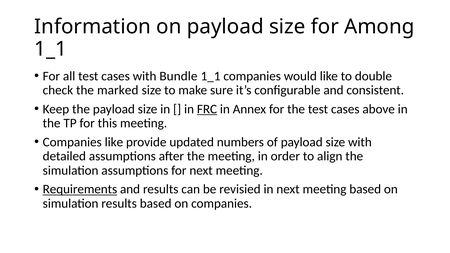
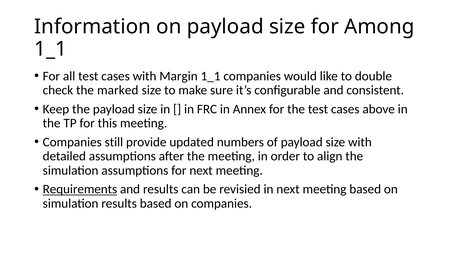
Bundle: Bundle -> Margin (179, 76)
FRC underline: present -> none (207, 109)
Companies like: like -> still (114, 142)
